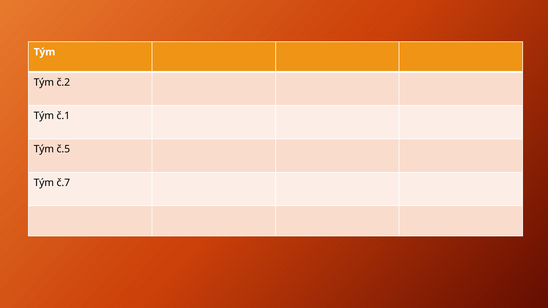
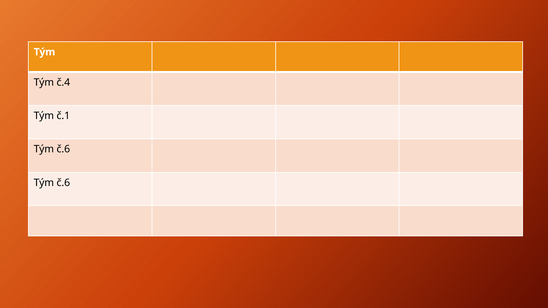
č.2: č.2 -> č.4 (63, 82)
č.5: č.5 -> č.6 (63, 149)
č.7: č.7 -> č.6 (63, 183)
